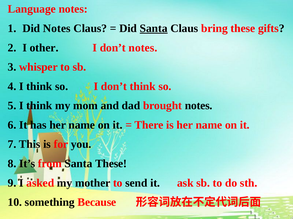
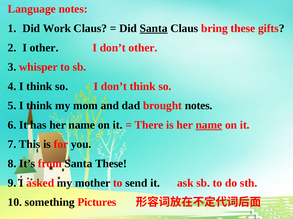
Did Notes: Notes -> Work (57, 28)
don’t notes: notes -> other (143, 48)
name underline: none -> present (209, 125)
Because: Because -> Pictures (97, 203)
